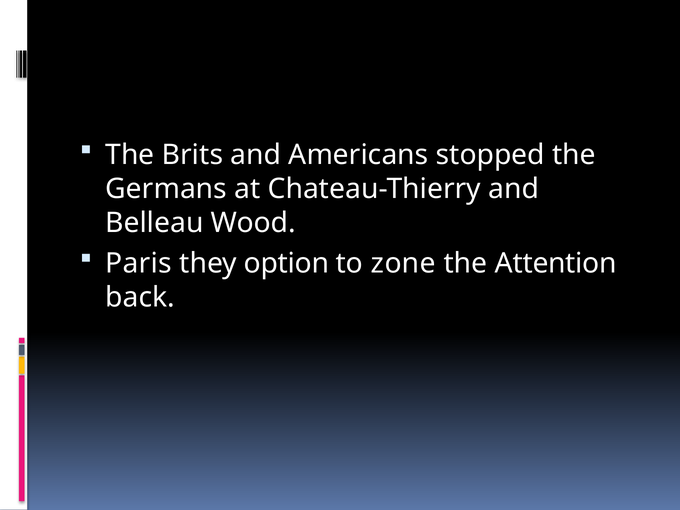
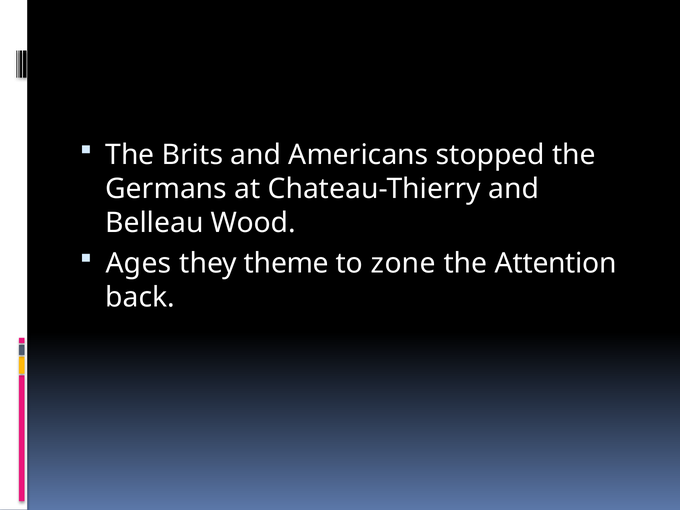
Paris: Paris -> Ages (138, 264)
option: option -> theme (286, 264)
